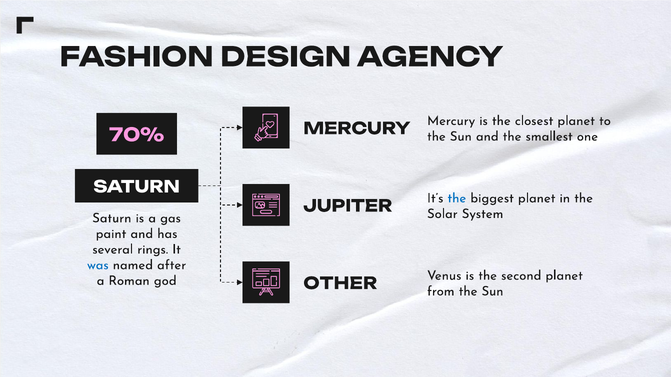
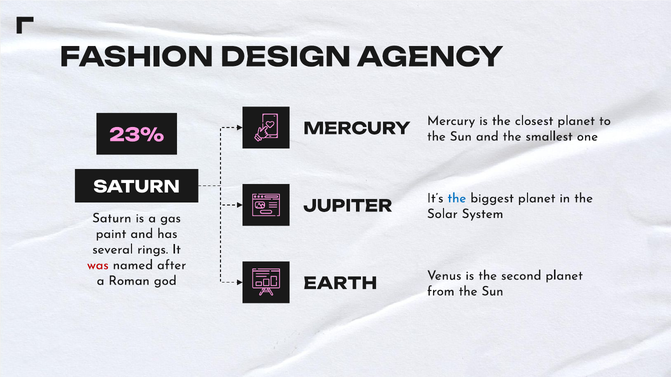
70%: 70% -> 23% (137, 135)
was colour: blue -> red (98, 265)
OTHER: OTHER -> EARTH (340, 284)
